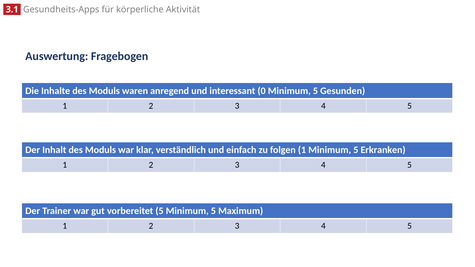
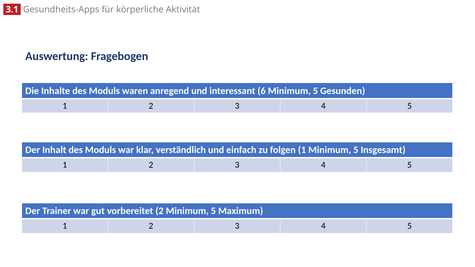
0: 0 -> 6 (262, 91)
Erkranken: Erkranken -> Insgesamt (383, 150)
vorbereitet 5: 5 -> 2 (160, 211)
